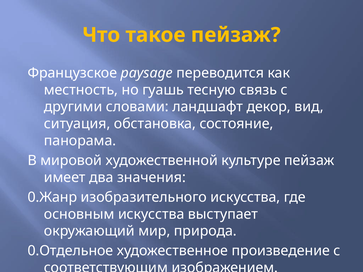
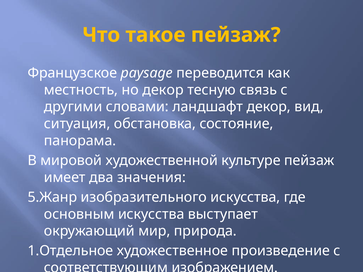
но гуашь: гуашь -> декор (163, 90)
0.Жанр: 0.Жанр -> 5.Жанр (52, 197)
0.Отдельное: 0.Отдельное -> 1.Отдельное (70, 251)
